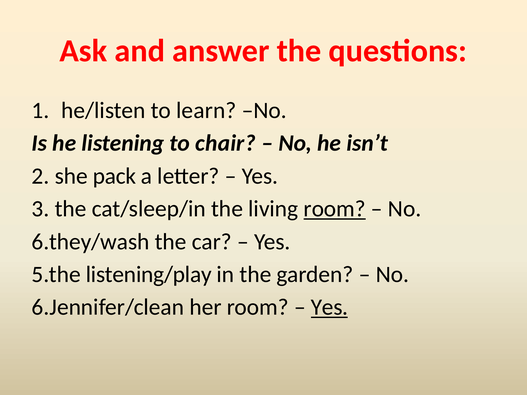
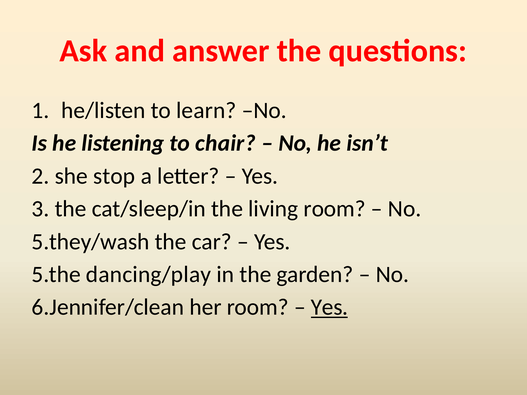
pack: pack -> stop (114, 176)
room underline: present -> none (335, 209)
6.they/wash: 6.they/wash -> 5.they/wash (91, 242)
listening/play: listening/play -> dancing/play (148, 275)
